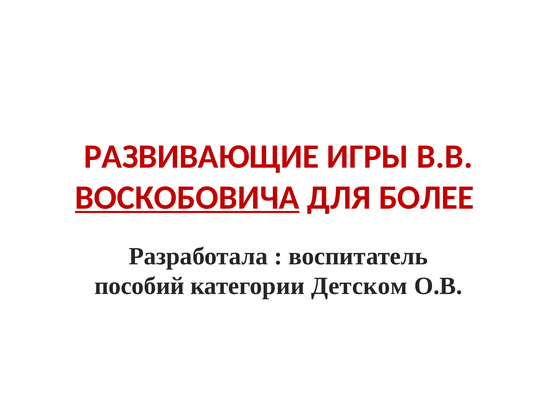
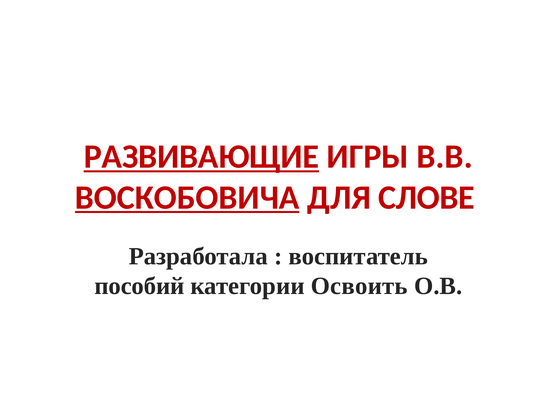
РАЗВИВАЮЩИЕ underline: none -> present (201, 157)
БОЛЕЕ: БОЛЕЕ -> СЛОВЕ (426, 197)
Детском: Детском -> Освоить (359, 286)
